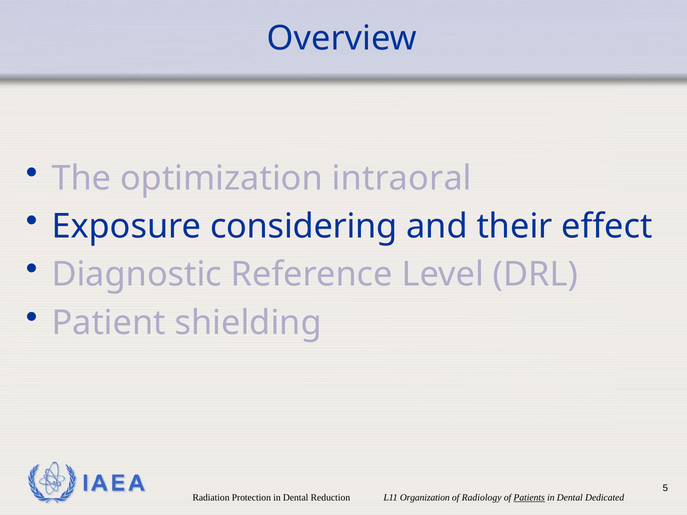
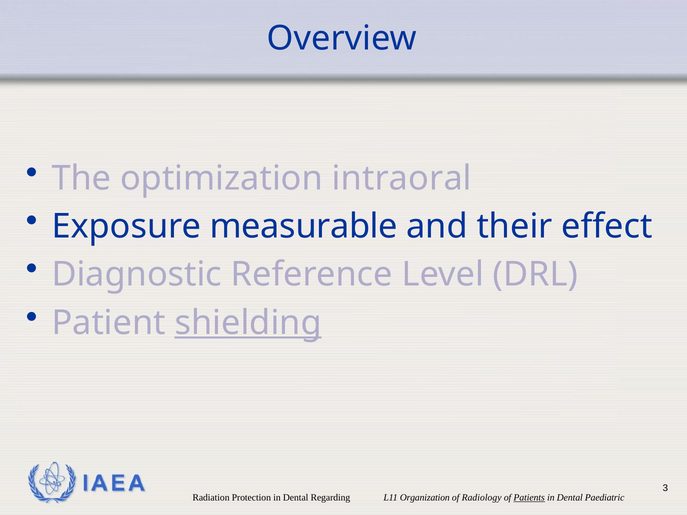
considering: considering -> measurable (304, 227)
shielding underline: none -> present (248, 323)
5: 5 -> 3 (665, 488)
Reduction: Reduction -> Regarding (330, 498)
Dedicated: Dedicated -> Paediatric (605, 498)
